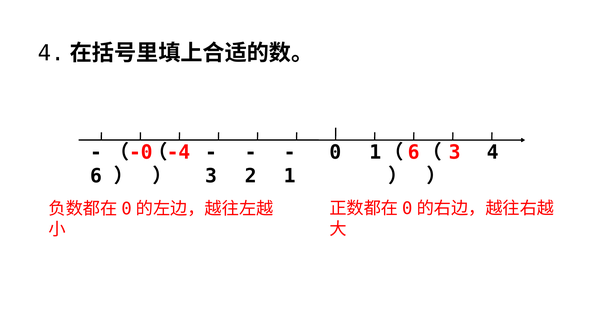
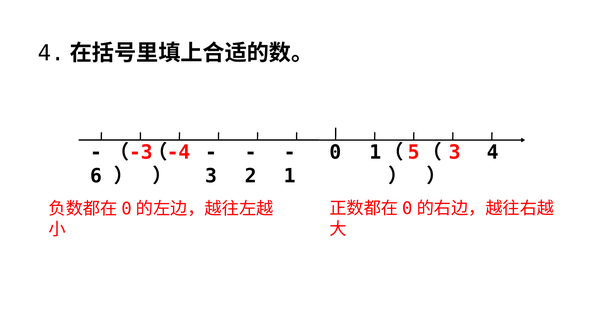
-0: -0 -> -3 (141, 152)
-4 6: 6 -> 5 (414, 152)
